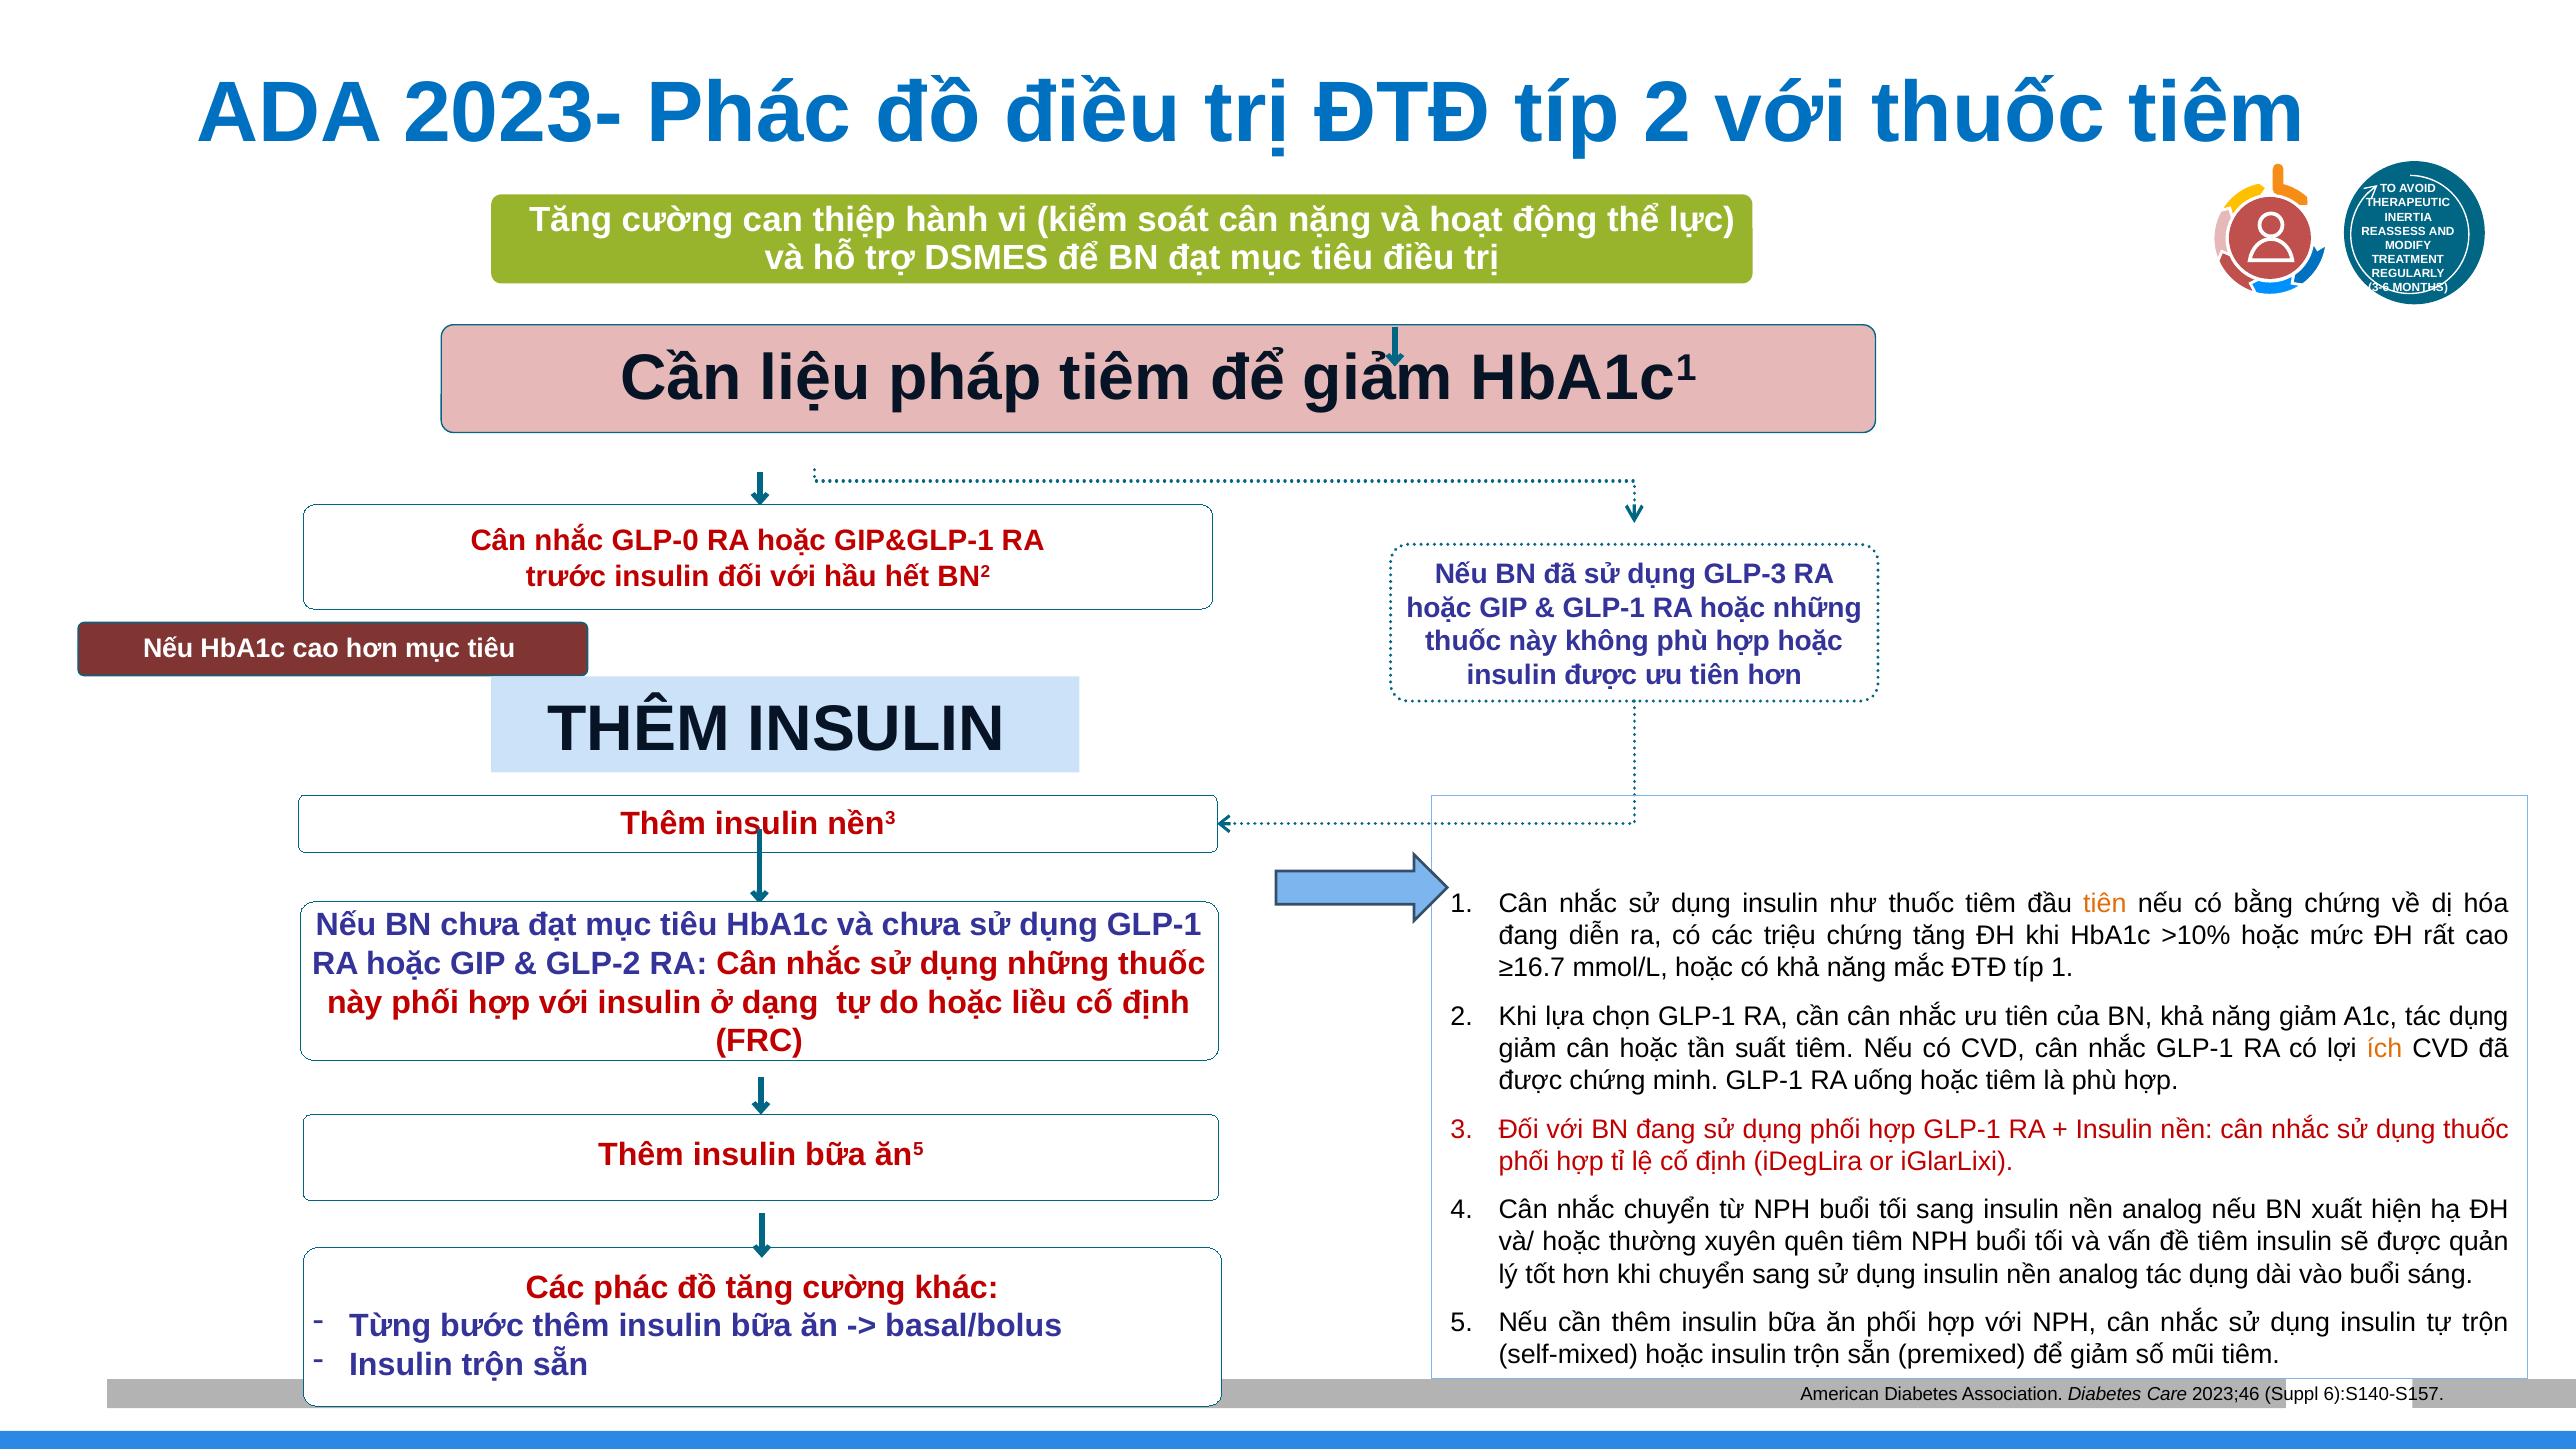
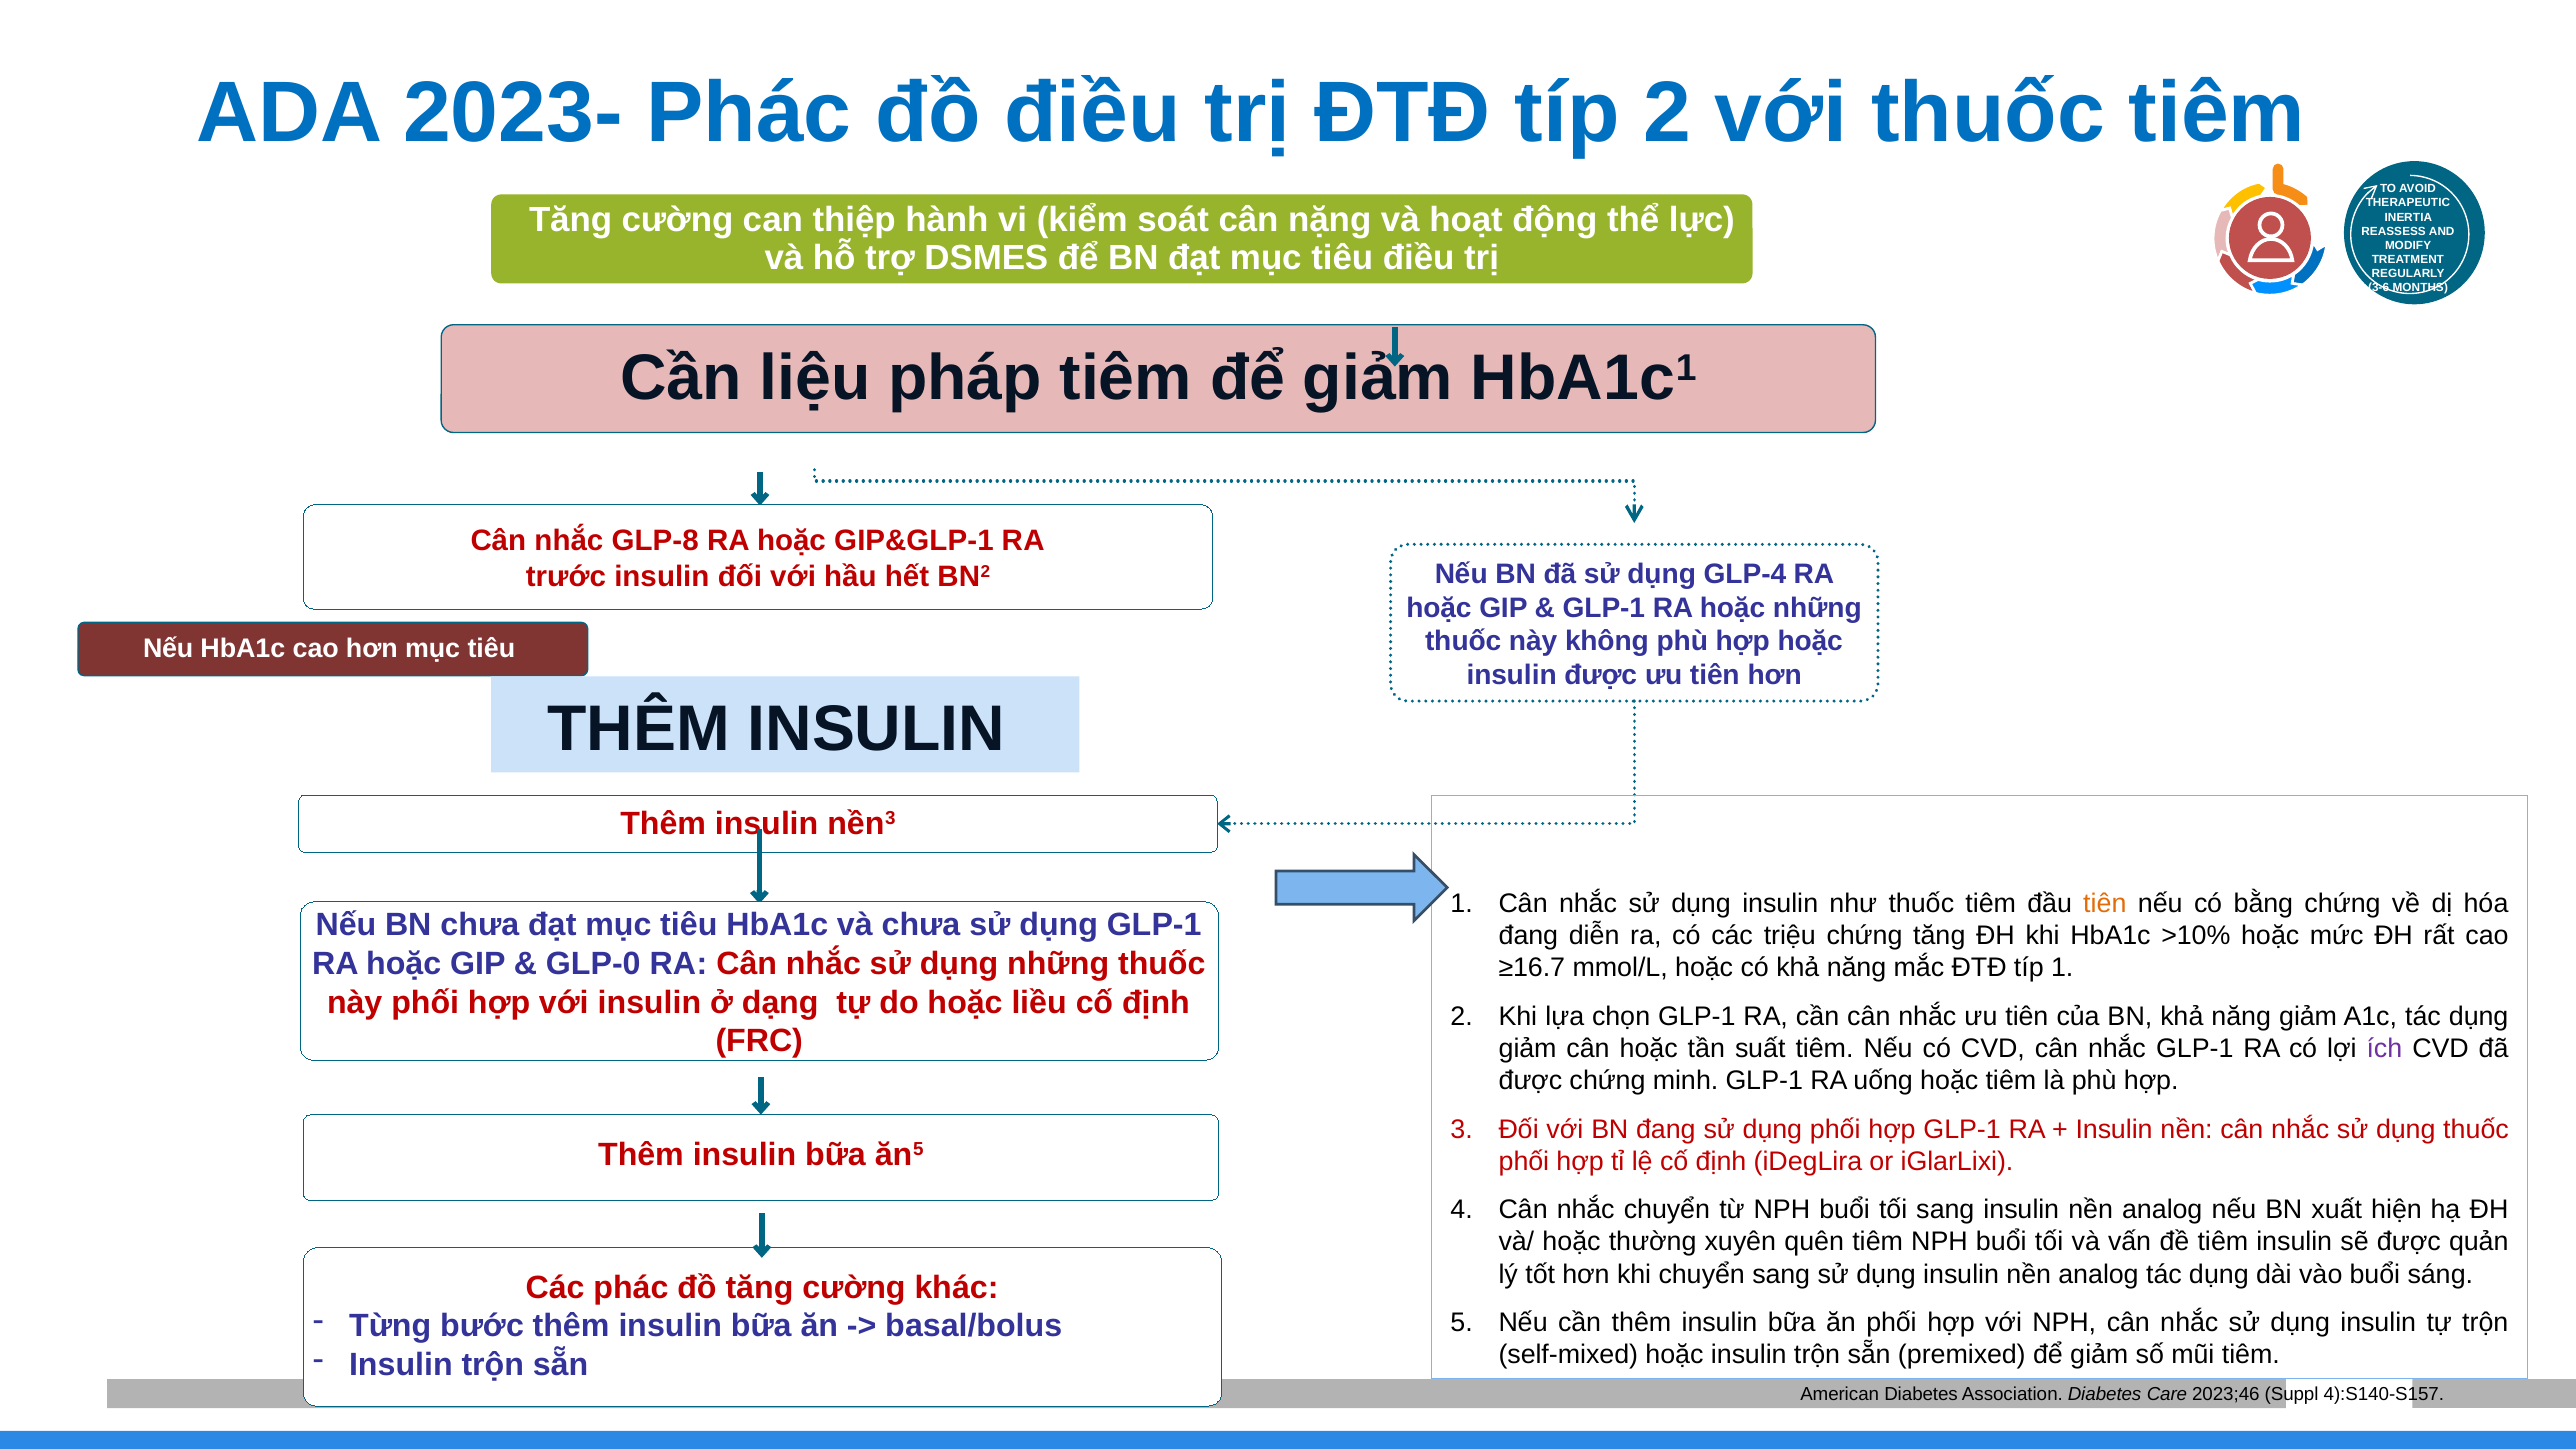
GLP-0: GLP-0 -> GLP-8 (655, 541)
GLP-3: GLP-3 -> GLP-4 (1745, 574)
GLP-2: GLP-2 -> GLP-0 (593, 964)
ích colour: orange -> purple (2384, 1049)
6):S140-S157: 6):S140-S157 -> 4):S140-S157 (2384, 1394)
